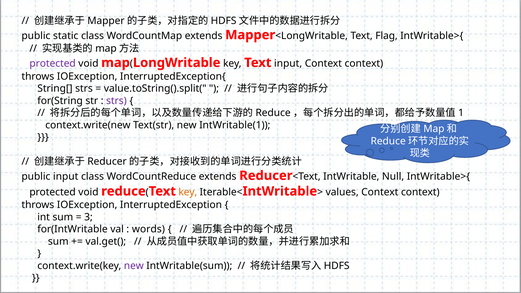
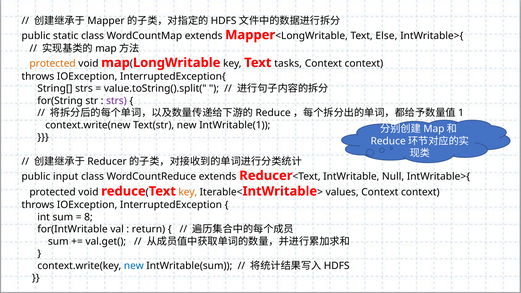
Flag: Flag -> Else (386, 36)
protected colour: purple -> orange (53, 64)
Text input: input -> tasks (288, 64)
3: 3 -> 8 (88, 217)
words: words -> return (148, 229)
new colour: purple -> blue (134, 266)
